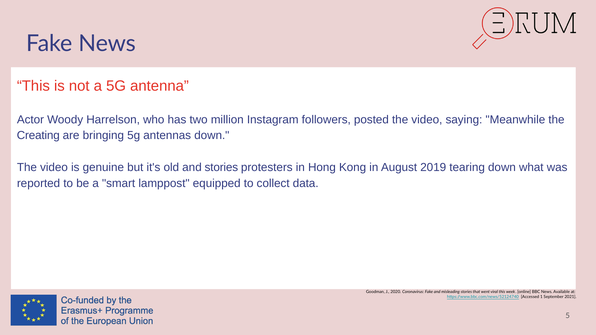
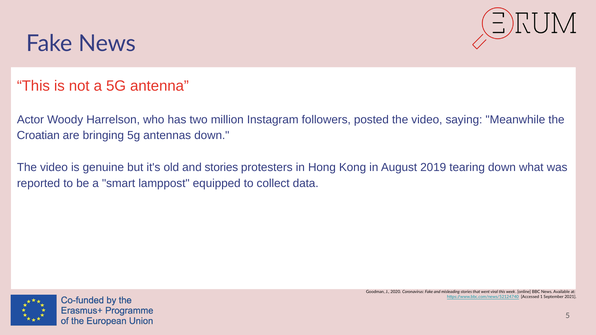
Creating: Creating -> Croatian (38, 136)
